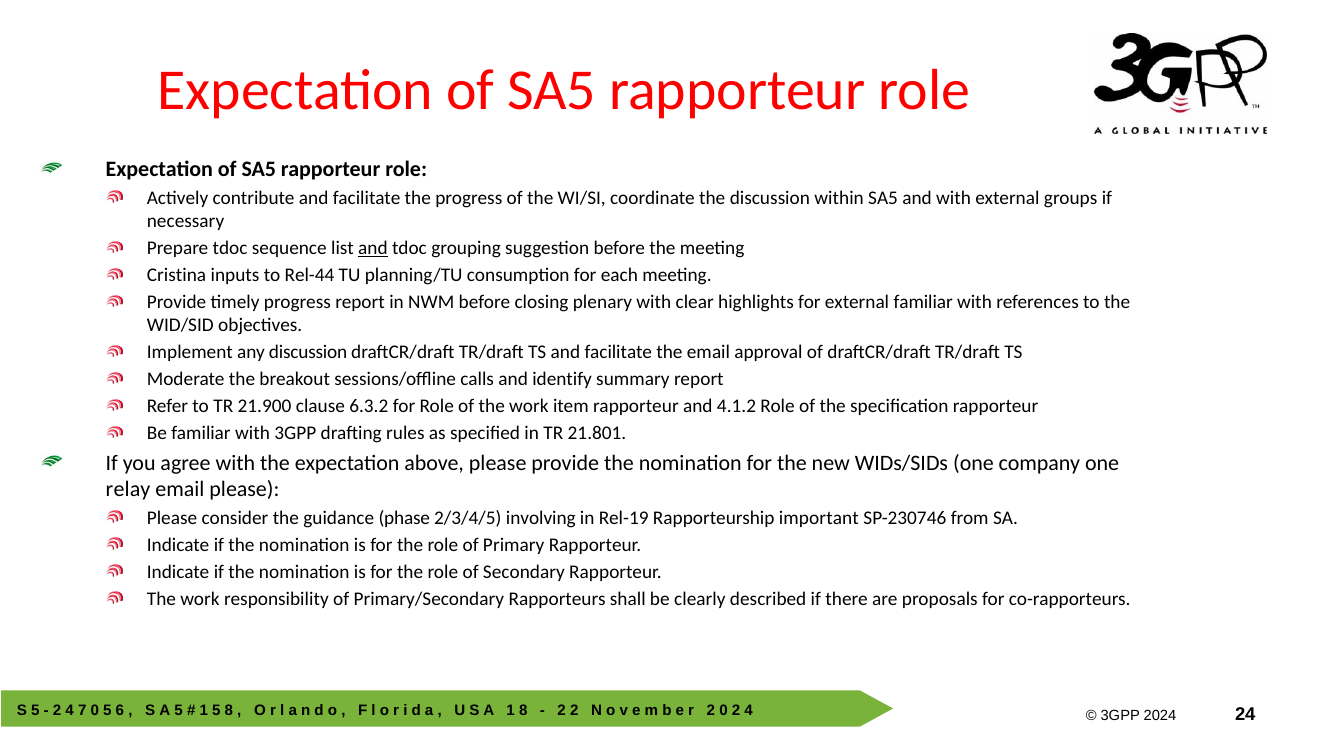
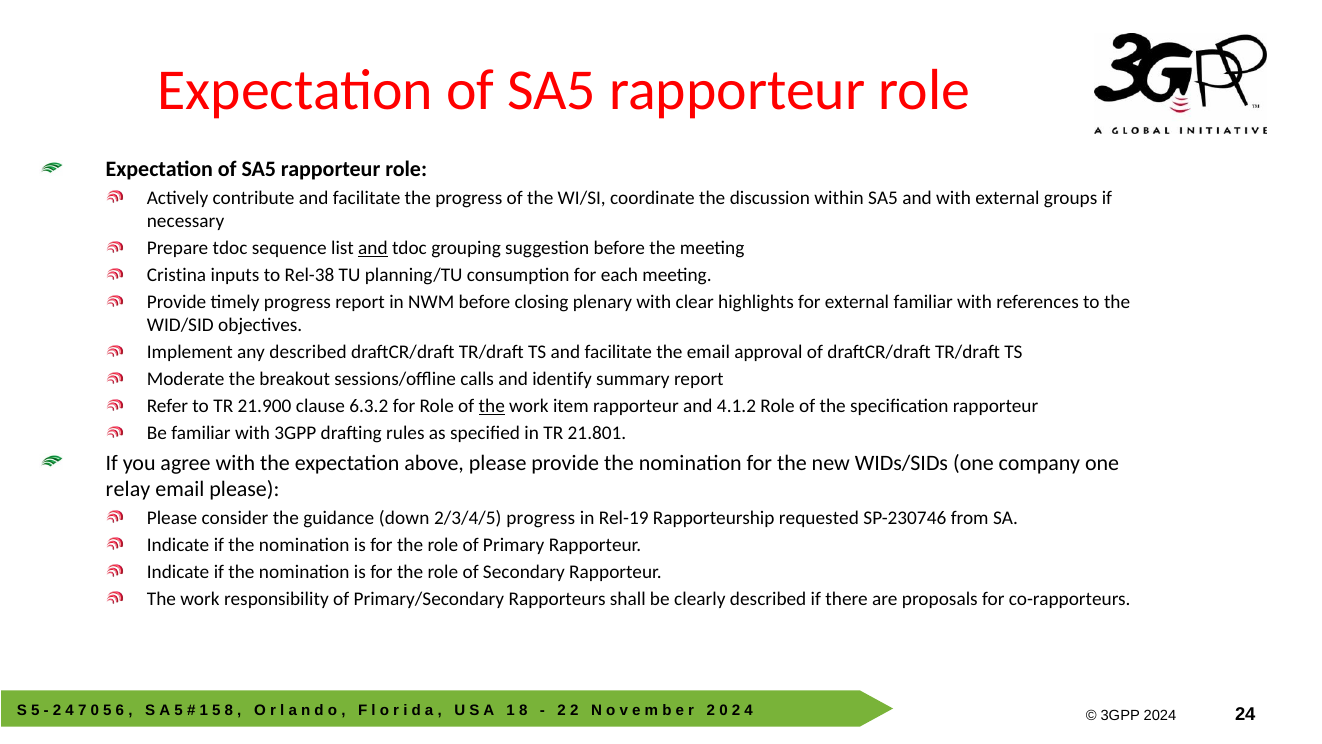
Rel-44: Rel-44 -> Rel-38 (309, 275)
any discussion: discussion -> described (308, 352)
the underline: none -> present (492, 406)
phase: phase -> down (404, 518)
2/3/4/5 involving: involving -> progress (541, 518)
important: important -> requested (819, 518)
